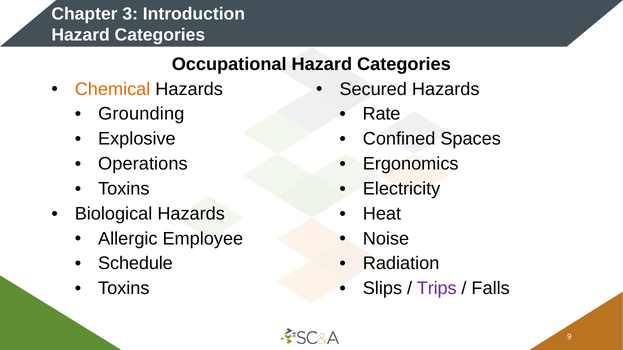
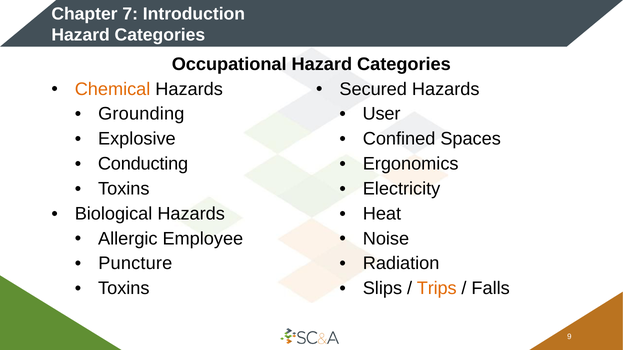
3: 3 -> 7 (130, 14)
Rate: Rate -> User (382, 114)
Operations: Operations -> Conducting (143, 164)
Schedule: Schedule -> Puncture (135, 264)
Trips colour: purple -> orange (437, 289)
